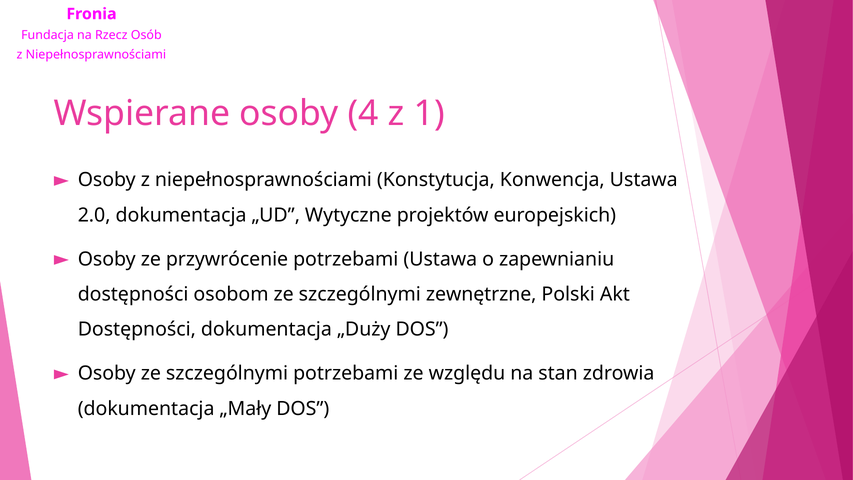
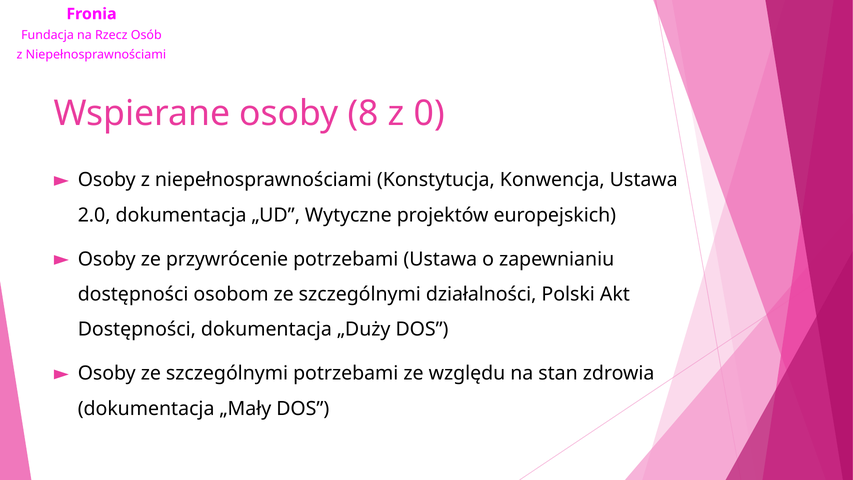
4: 4 -> 8 (363, 113)
1: 1 -> 0 (429, 113)
zewnętrzne: zewnętrzne -> działalności (481, 294)
